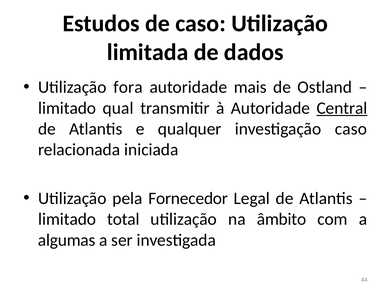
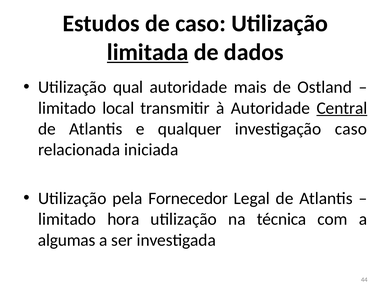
limitada underline: none -> present (148, 52)
fora: fora -> qual (128, 87)
qual: qual -> local (118, 108)
total: total -> hora (123, 219)
âmbito: âmbito -> técnica (282, 219)
